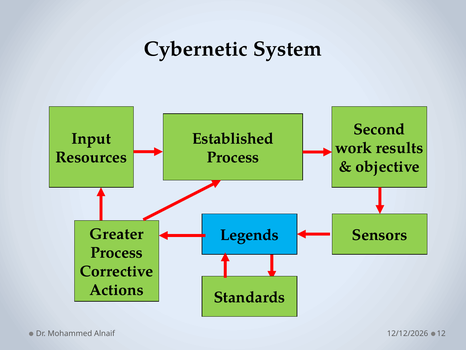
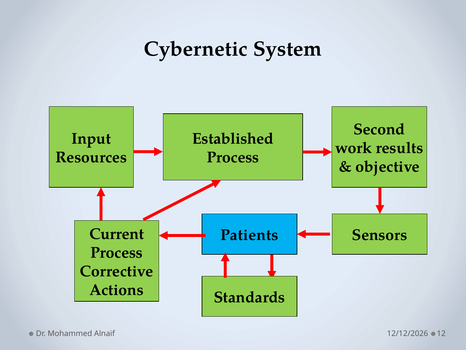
Greater: Greater -> Current (117, 234)
Legends: Legends -> Patients (249, 235)
